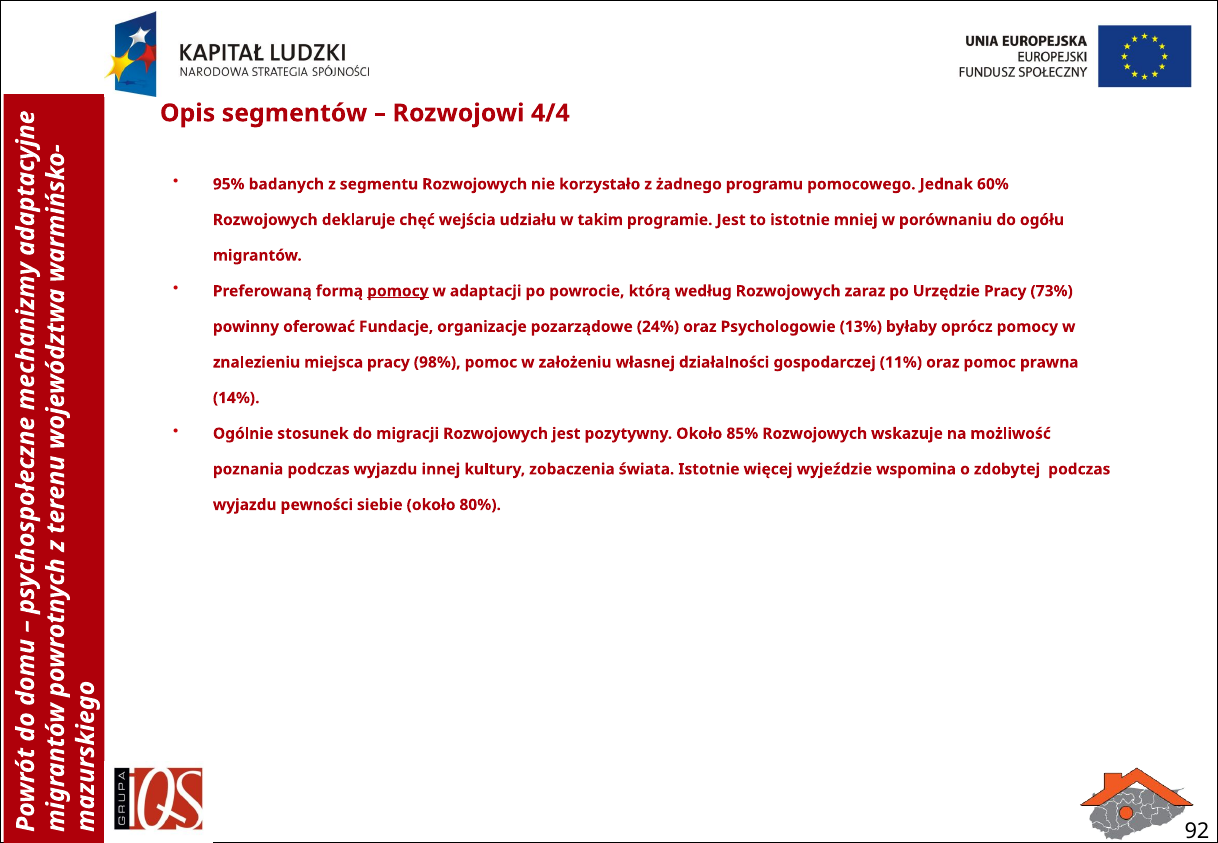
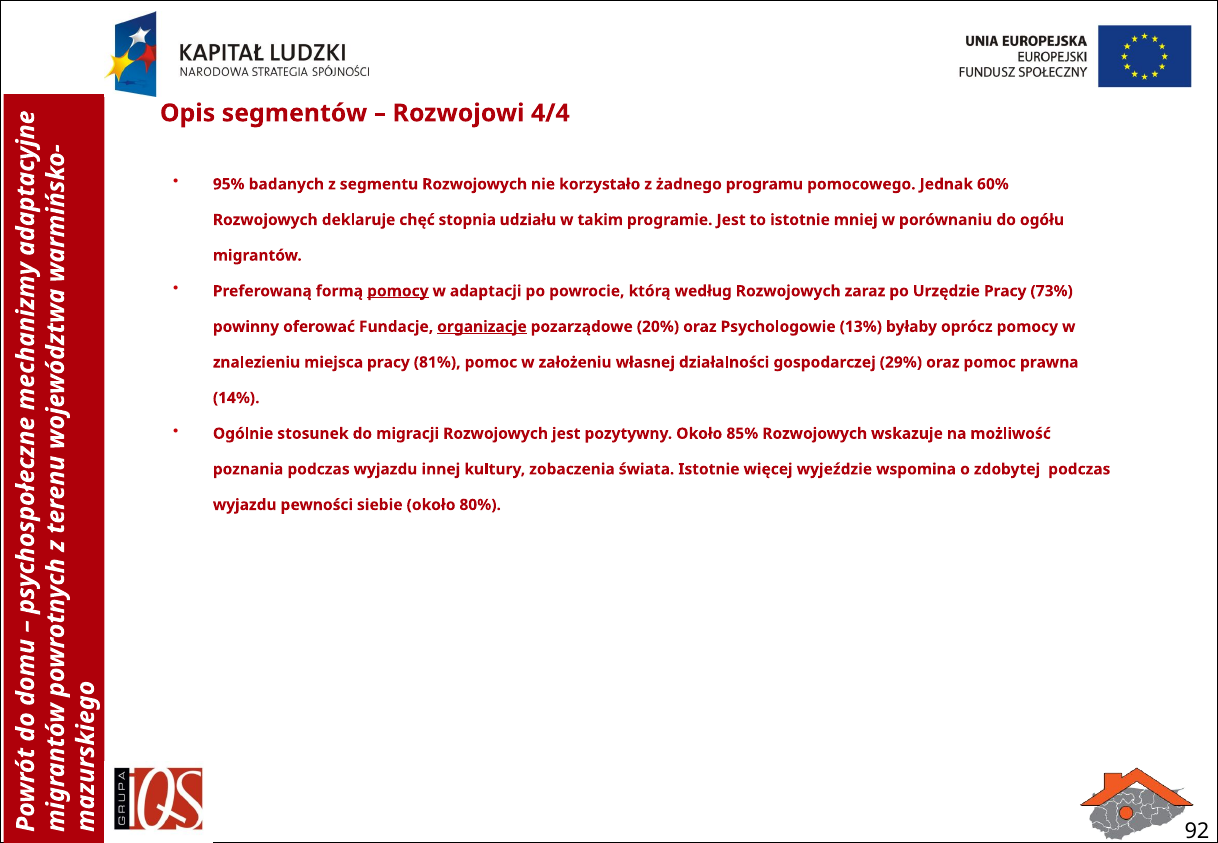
wejścia: wejścia -> stopnia (467, 220)
organizacje underline: none -> present (482, 327)
24%: 24% -> 20% (658, 327)
98%: 98% -> 81% (437, 362)
11%: 11% -> 29% (901, 362)
